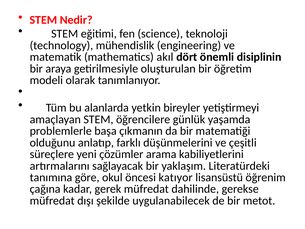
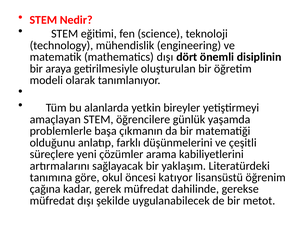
mathematics akıl: akıl -> dışı (165, 57)
